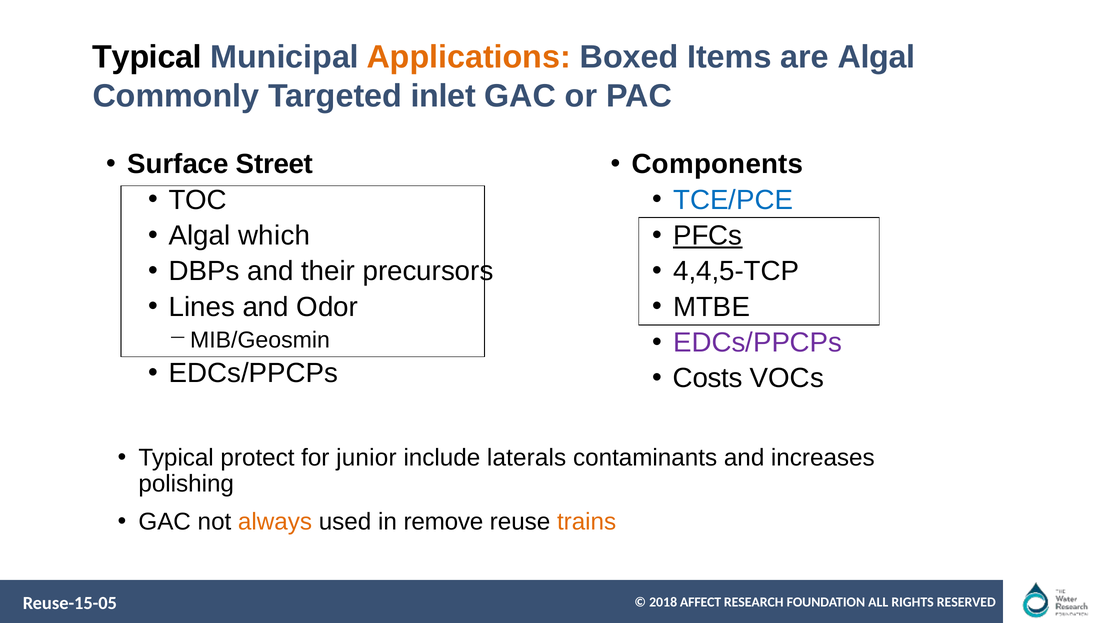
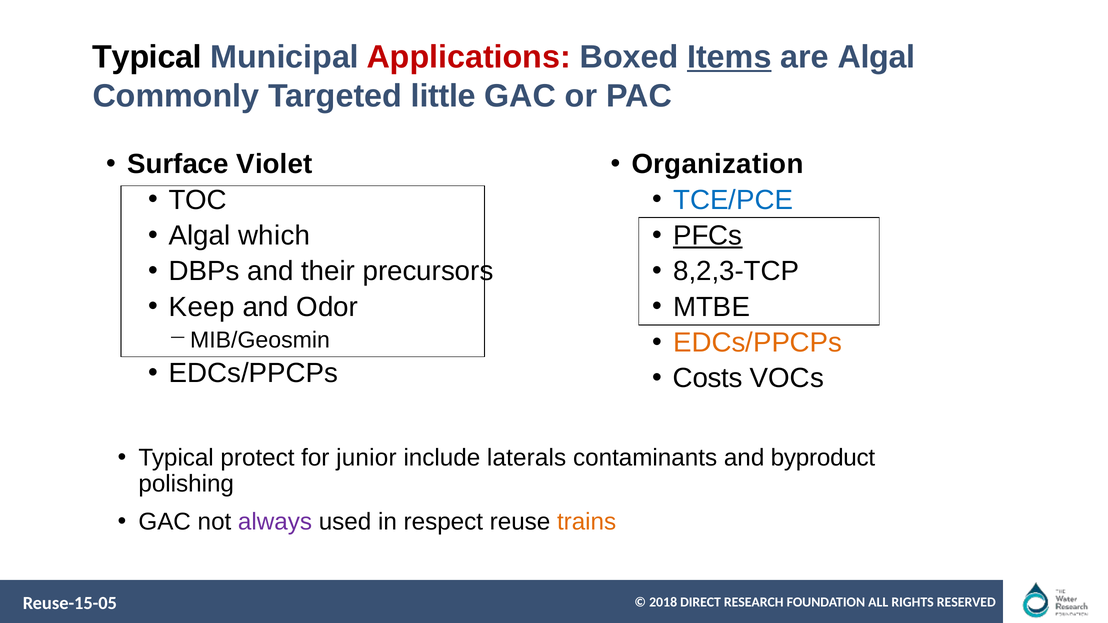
Applications colour: orange -> red (469, 57)
Items underline: none -> present (729, 57)
inlet: inlet -> little (443, 96)
Street: Street -> Violet (274, 164)
Components: Components -> Organization (718, 164)
4,4,5-TCP: 4,4,5-TCP -> 8,2,3-TCP (736, 271)
Lines: Lines -> Keep (202, 307)
EDCs/PPCPs colour: purple -> orange (758, 343)
increases: increases -> byproduct (823, 458)
always colour: orange -> purple (275, 522)
remove: remove -> respect (443, 522)
AFFECT: AFFECT -> DIRECT (701, 602)
